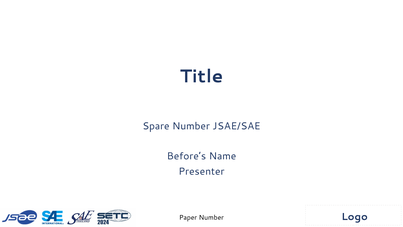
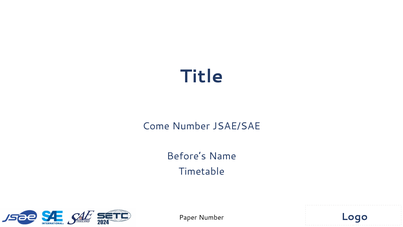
Spare: Spare -> Come (156, 126)
Presenter: Presenter -> Timetable (201, 171)
